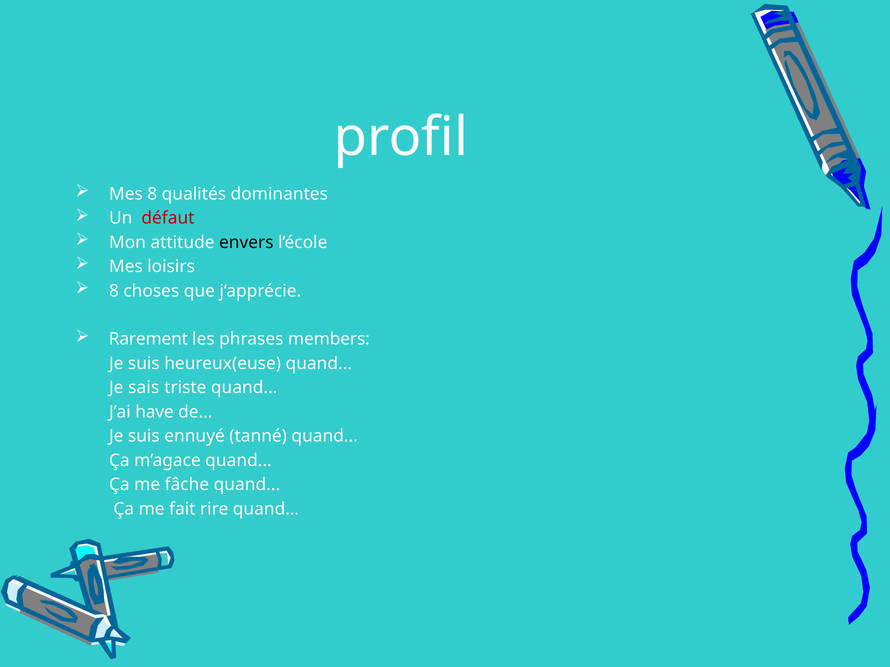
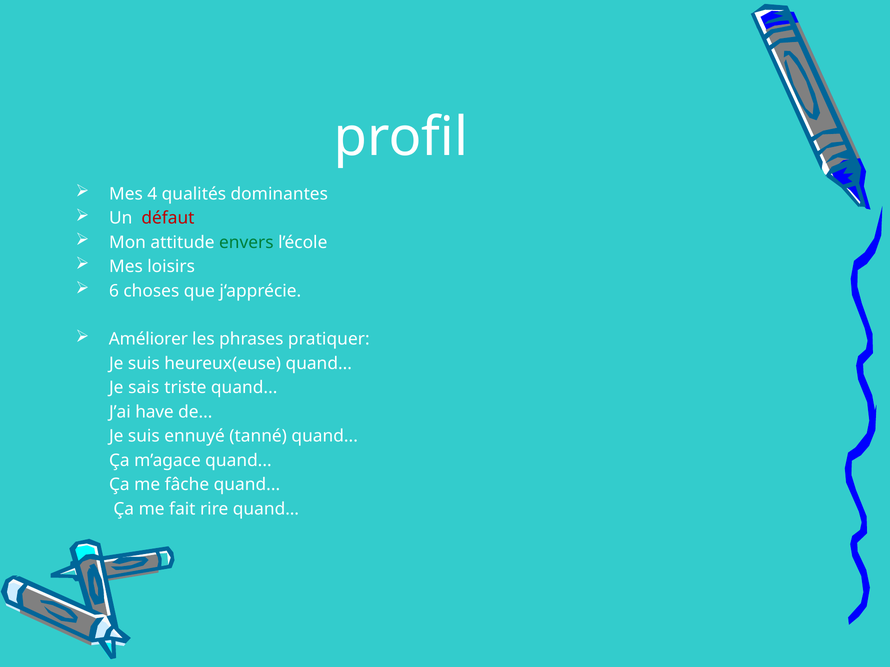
Mes 8: 8 -> 4 (152, 194)
envers colour: black -> green (246, 243)
8: 8 -> 6 (114, 291)
Rarement: Rarement -> Améliorer (148, 340)
members: members -> pratiquer (329, 340)
